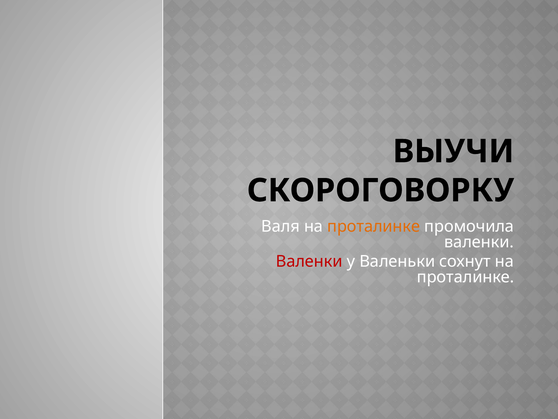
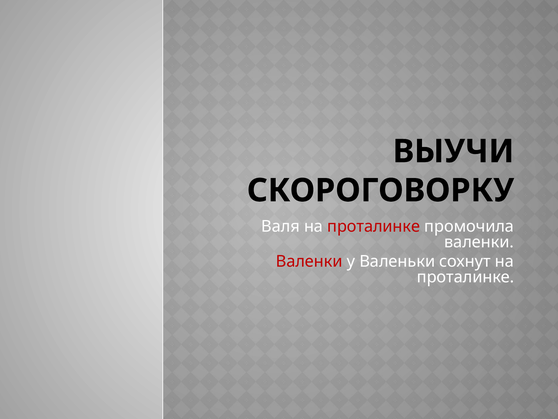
проталинке colour: orange -> red (374, 226)
